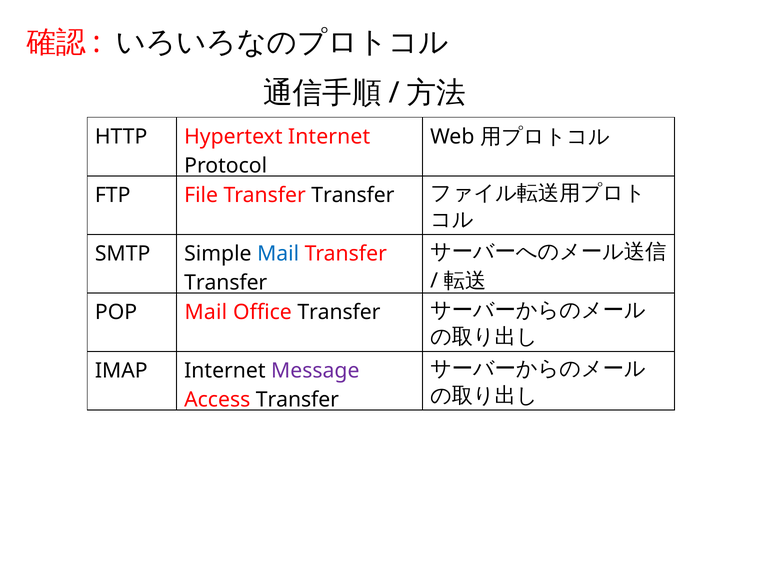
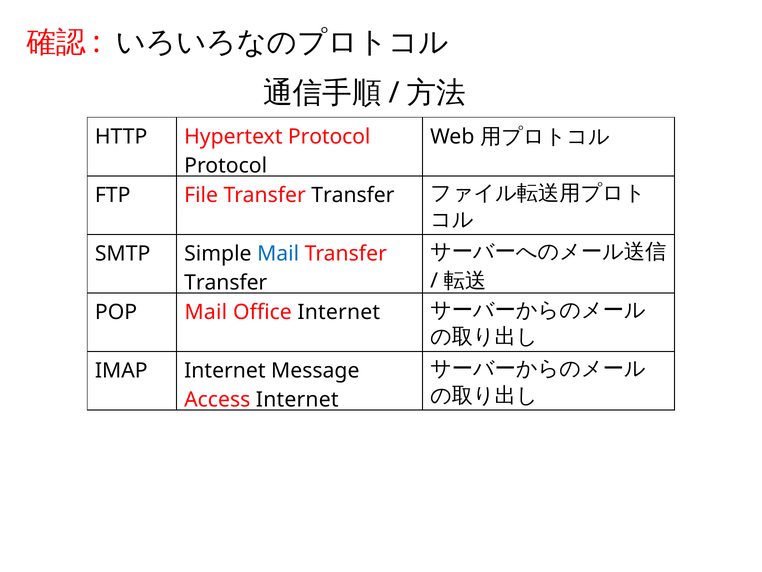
Hypertext Internet: Internet -> Protocol (329, 137)
Office Transfer: Transfer -> Internet (339, 312)
Message colour: purple -> black (315, 371)
Access Transfer: Transfer -> Internet (297, 400)
